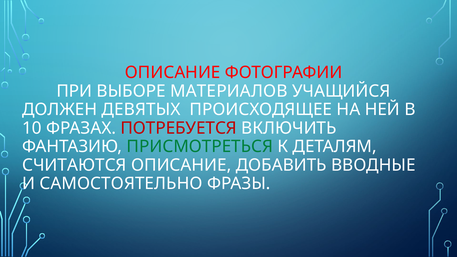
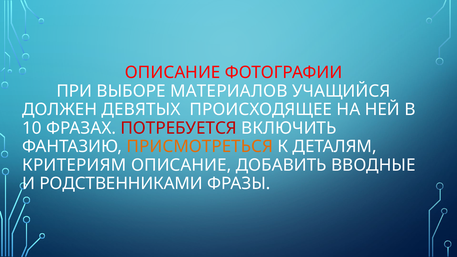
ПРИСМОТРЕТЬСЯ colour: green -> orange (200, 147)
СЧИТАЮТСЯ: СЧИТАЮТСЯ -> КРИТЕРИЯМ (74, 165)
САМОСТОЯТЕЛЬНО: САМОСТОЯТЕЛЬНО -> РОДСТВЕННИКАМИ (121, 184)
